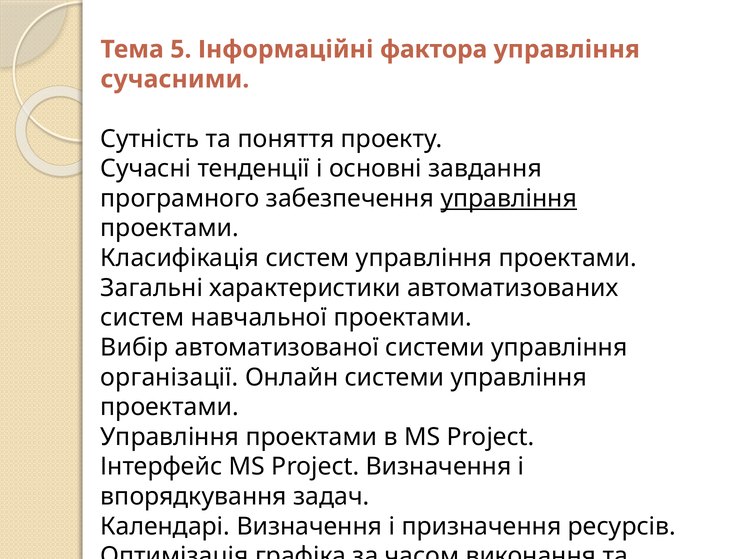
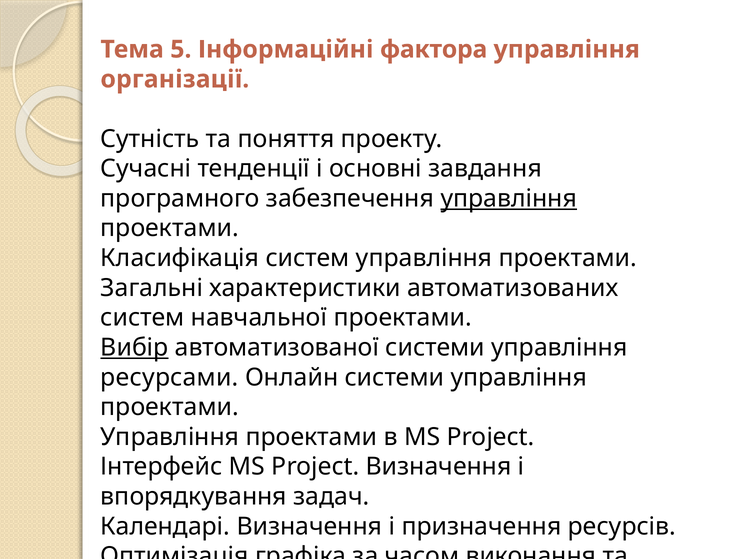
сучасними: сучасними -> організації (175, 79)
Вибір underline: none -> present (134, 347)
організації: організації -> ресурсами (169, 377)
